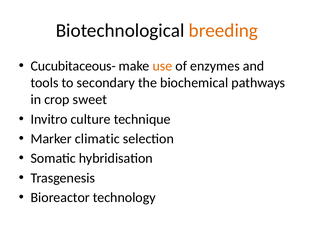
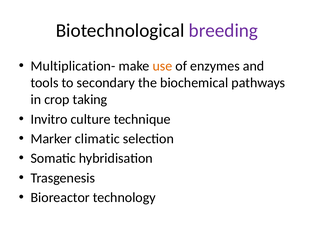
breeding colour: orange -> purple (223, 30)
Cucubitaceous-: Cucubitaceous- -> Multiplication- (73, 66)
sweet: sweet -> taking (90, 99)
